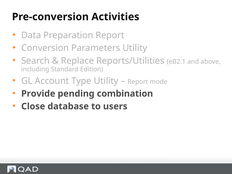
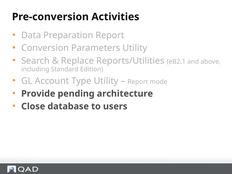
combination: combination -> architecture (125, 94)
